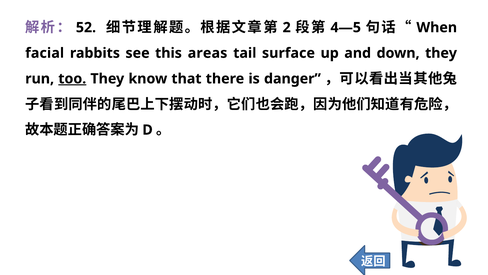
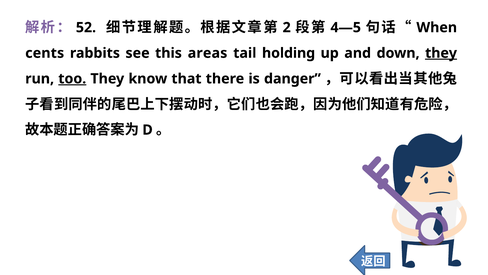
facial: facial -> cents (45, 53)
surface: surface -> holding (289, 53)
they underline: none -> present (441, 53)
